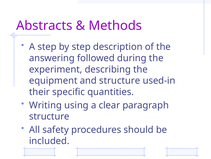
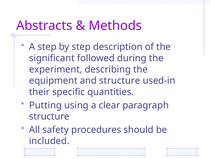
answering: answering -> significant (52, 58)
Writing: Writing -> Putting (45, 105)
